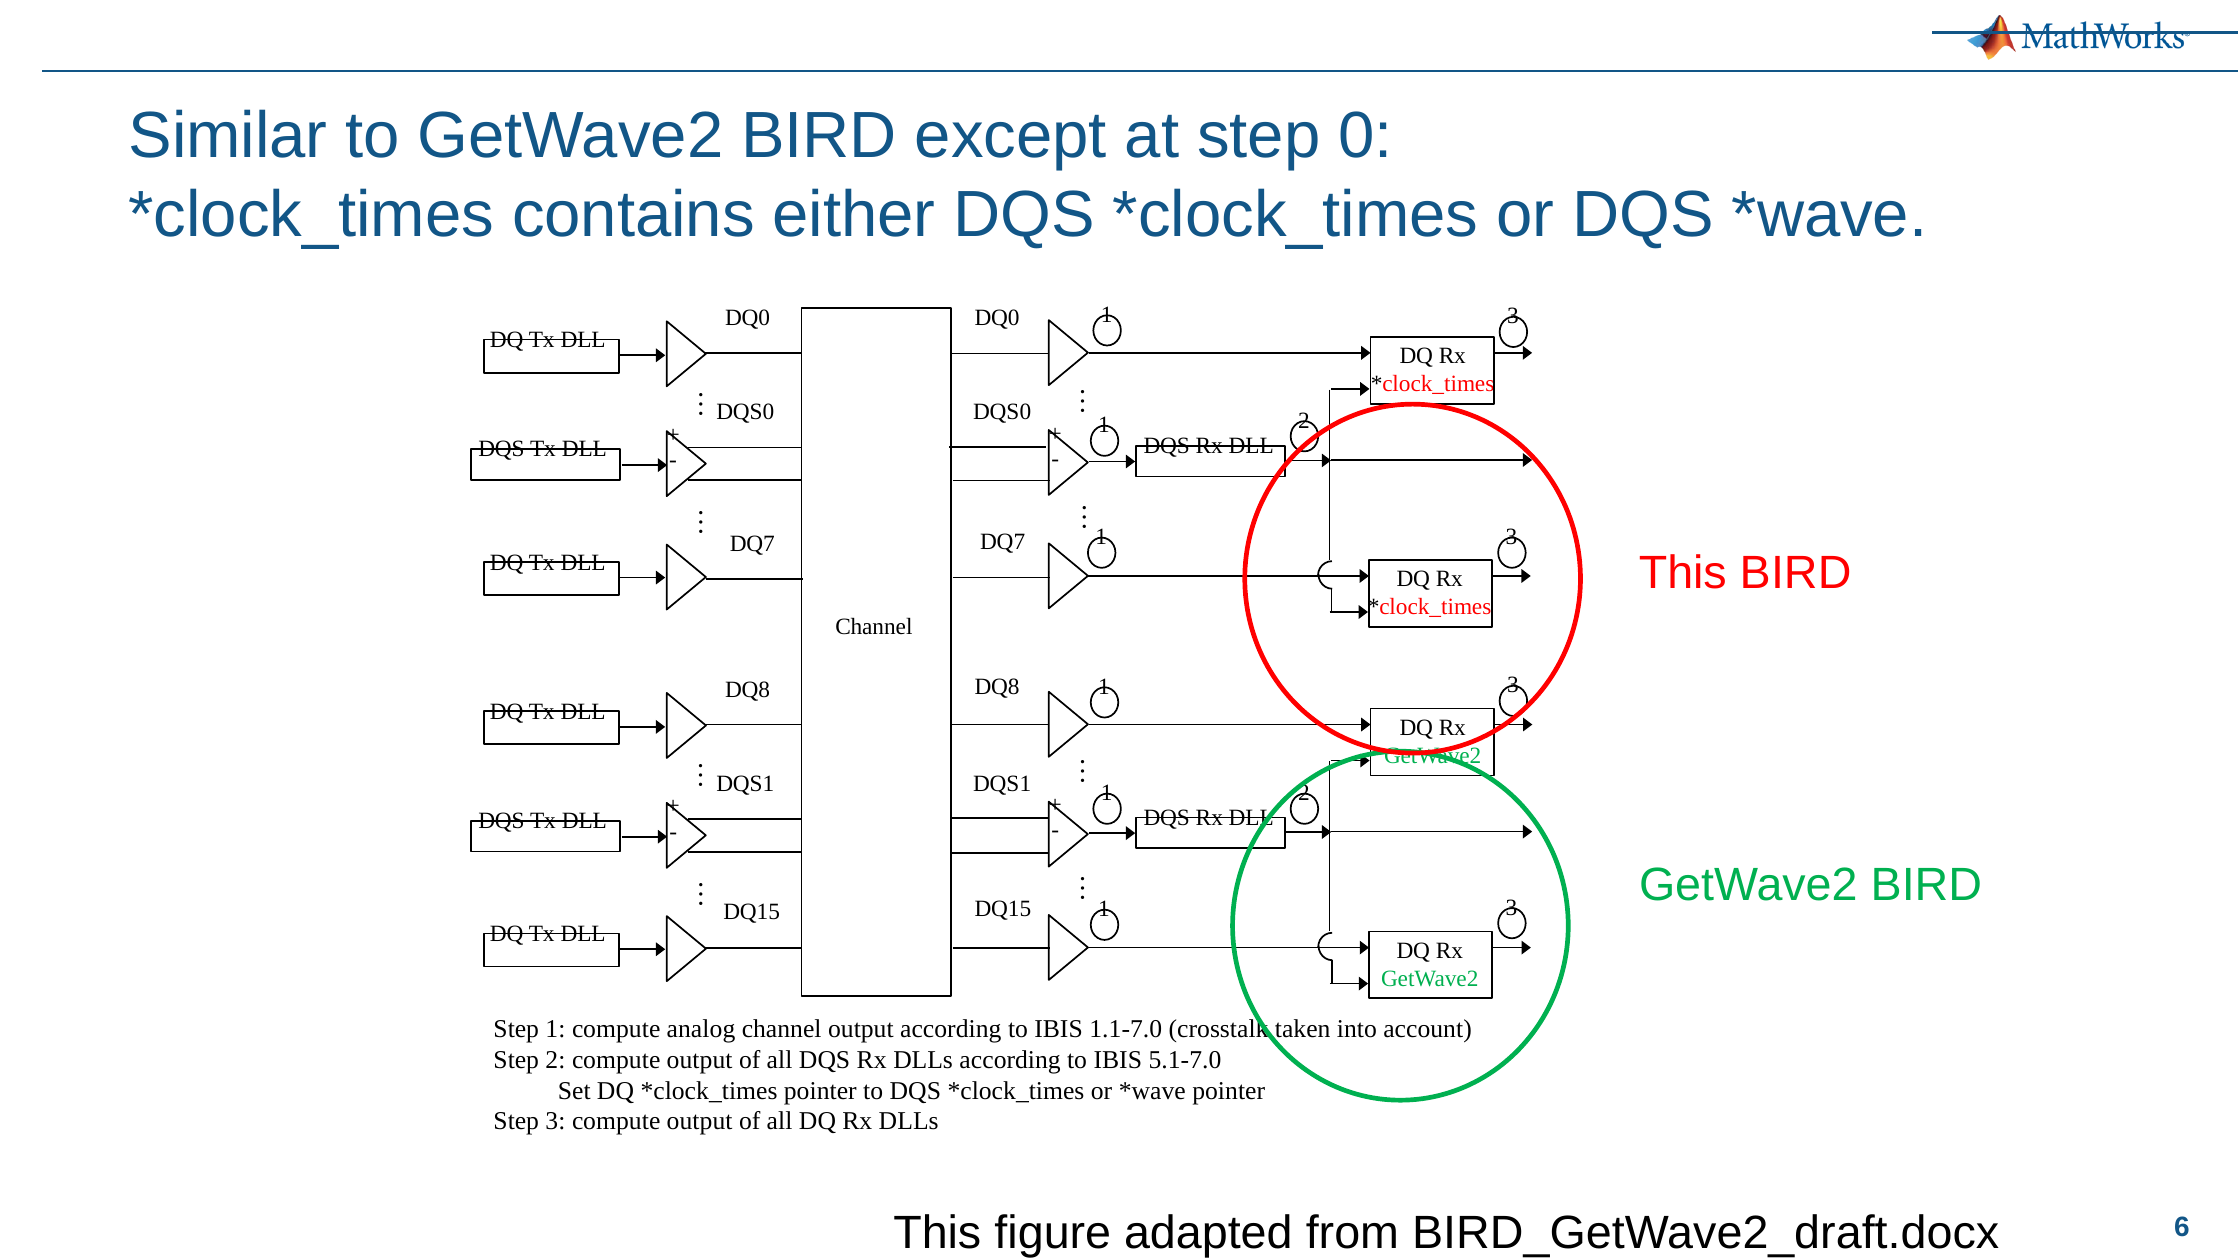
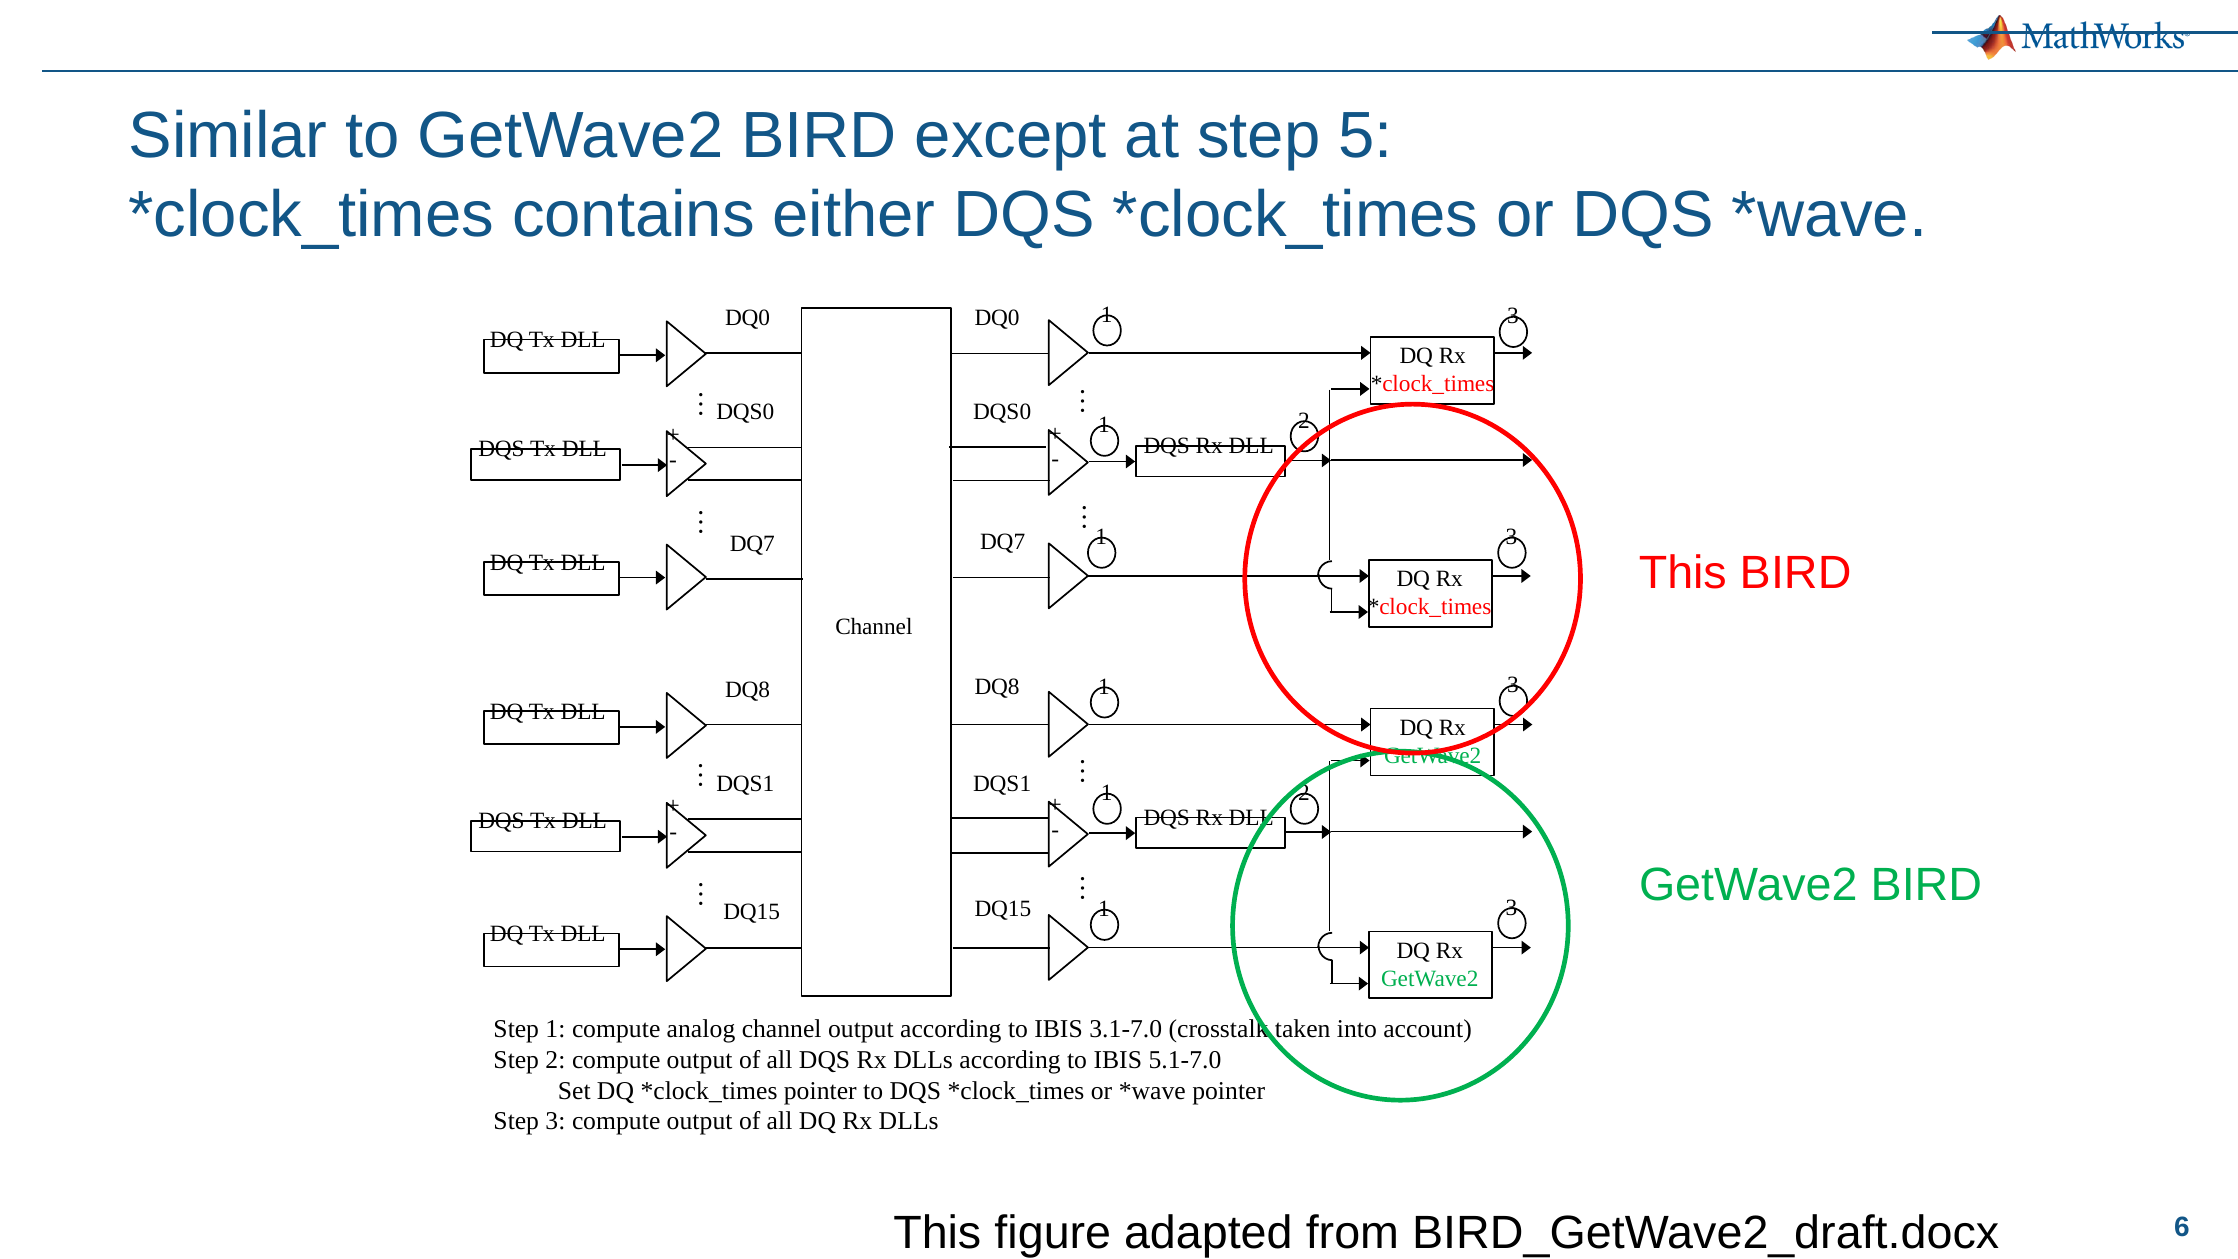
0: 0 -> 5 (1365, 136)
1.1-7.0: 1.1-7.0 -> 3.1-7.0 (1126, 1029)
